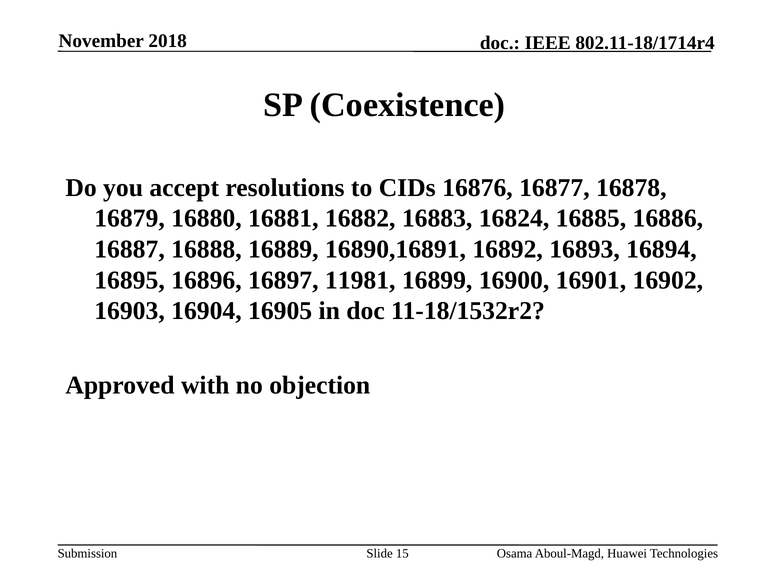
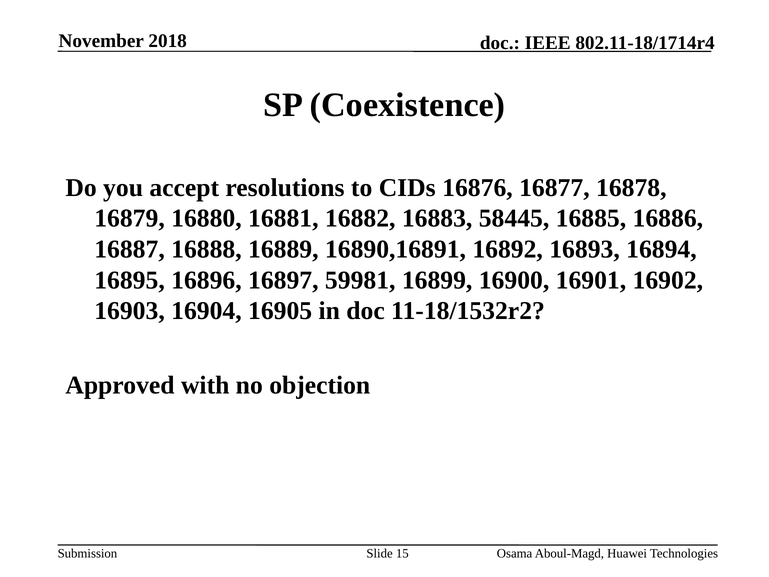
16824: 16824 -> 58445 (514, 218)
11981: 11981 -> 59981 (360, 280)
